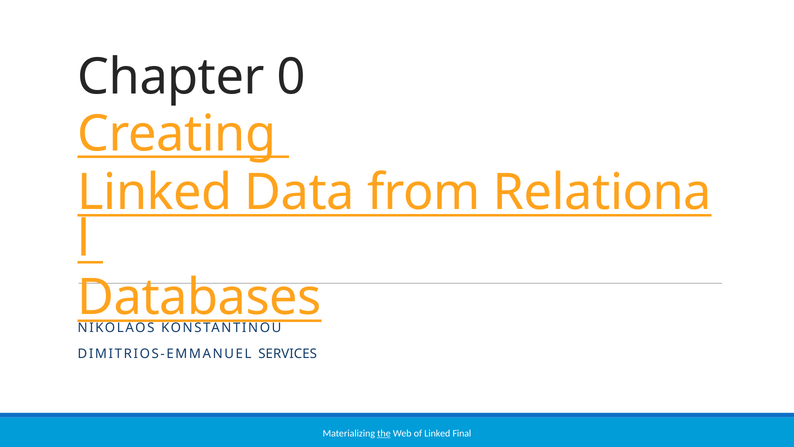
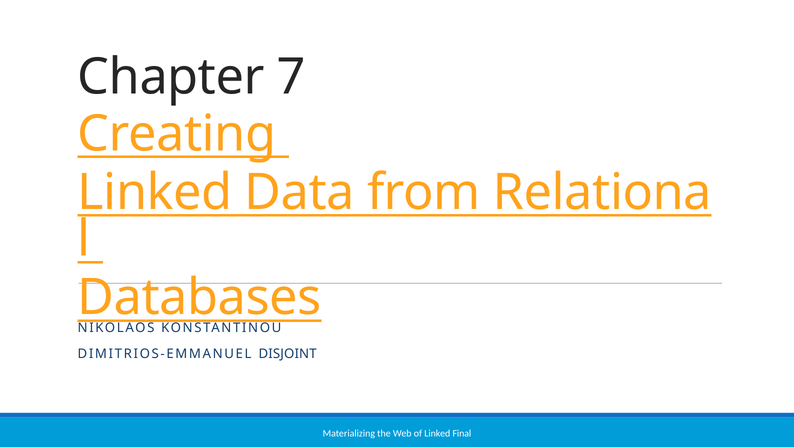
0: 0 -> 7 (291, 77)
SERVICES: SERVICES -> DISJOINT (288, 354)
the underline: present -> none (384, 433)
